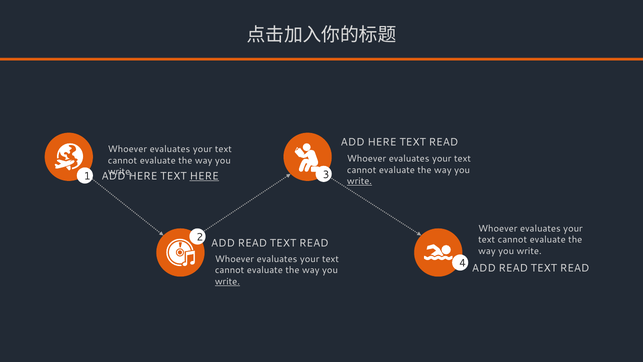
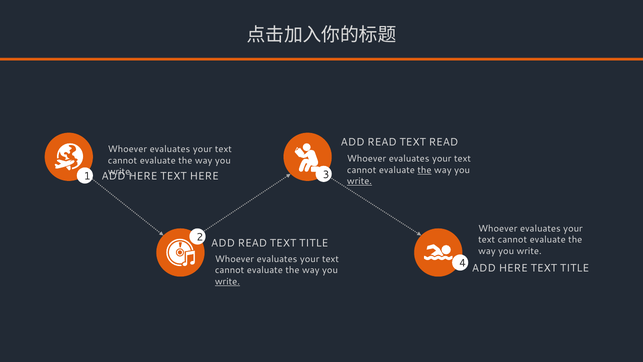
HERE: HERE -> READ (382, 142)
the underline: none -> present (424, 170)
HERE underline: present -> none (204, 176)
READ: READ -> TITLE (314, 243)
READ: READ -> HERE (513, 268)
READ: READ -> TITLE (575, 268)
